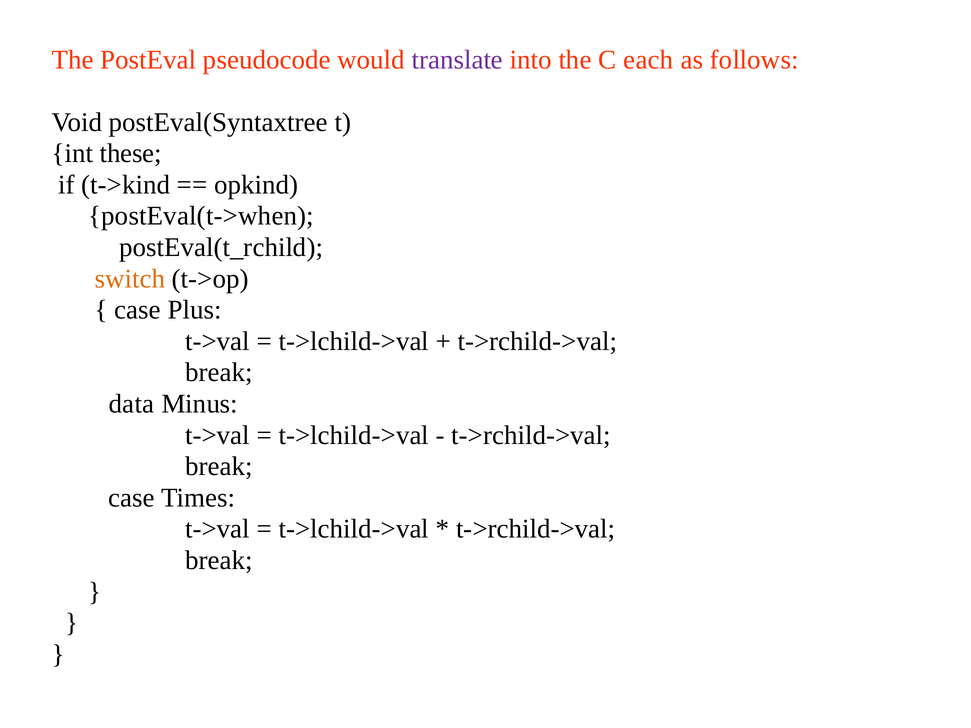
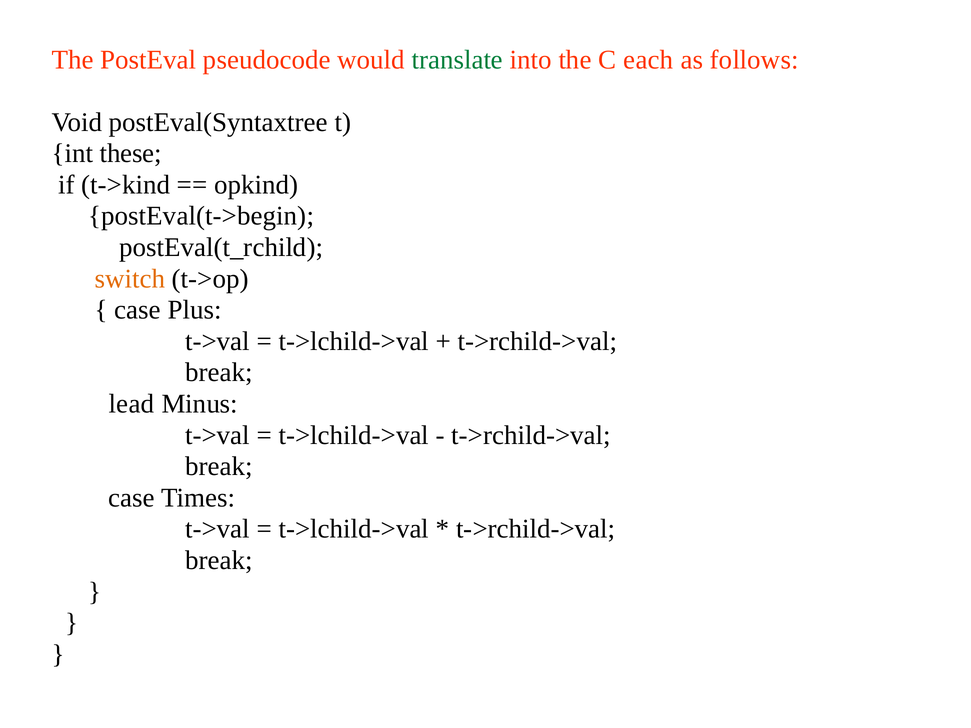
translate colour: purple -> green (457, 60)
postEval(t->when: postEval(t->when -> postEval(t->begin (201, 216)
data: data -> lead (131, 404)
